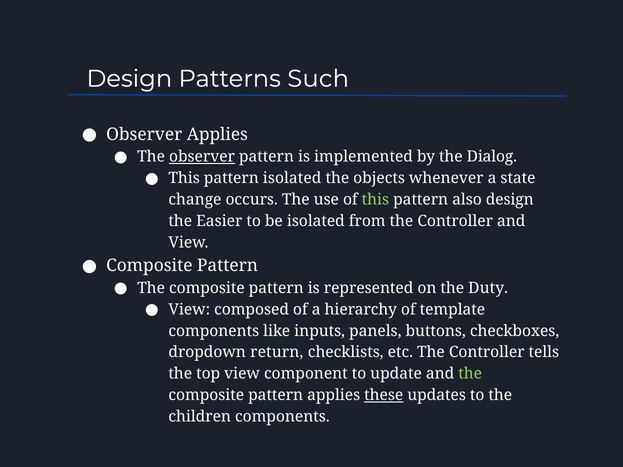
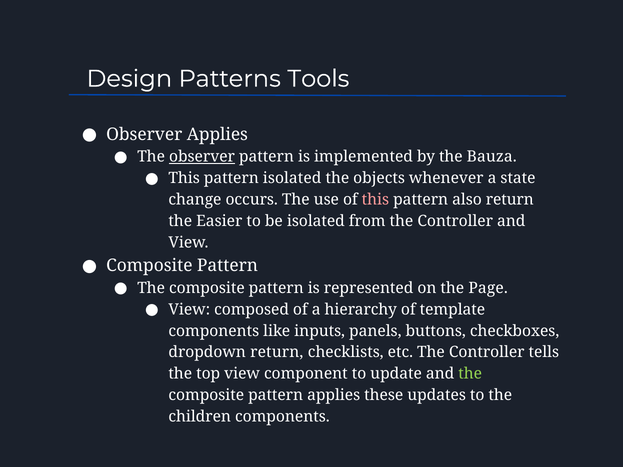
Such: Such -> Tools (318, 79)
Dialog: Dialog -> Bauza (492, 157)
this colour: light green -> pink (375, 200)
also design: design -> return (510, 200)
Duty: Duty -> Page (488, 288)
these underline: present -> none (384, 396)
